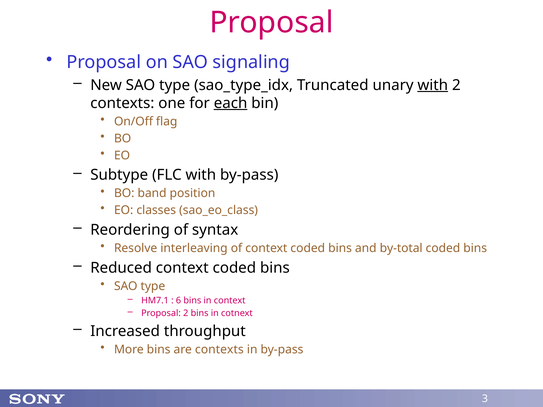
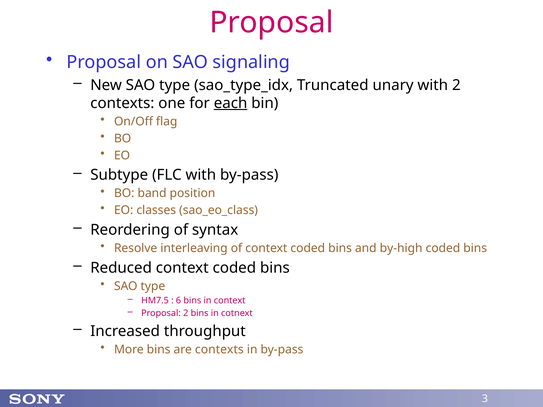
with underline: present -> none (433, 85)
by-total: by-total -> by-high (401, 248)
HM7.1: HM7.1 -> HM7.5 (155, 301)
